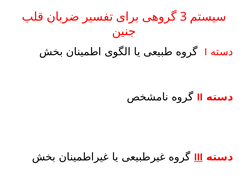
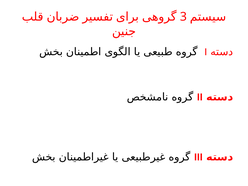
III underline: present -> none (198, 157)
